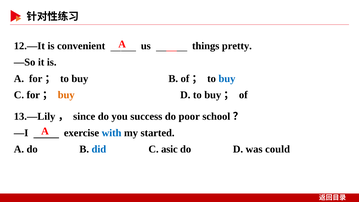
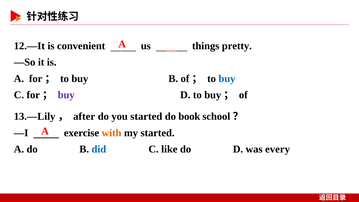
buy colour: orange -> purple (66, 95)
since: since -> after (84, 116)
you success: success -> started (146, 116)
poor: poor -> book (189, 116)
with colour: blue -> orange (112, 133)
asic: asic -> like (169, 149)
could: could -> every (278, 149)
